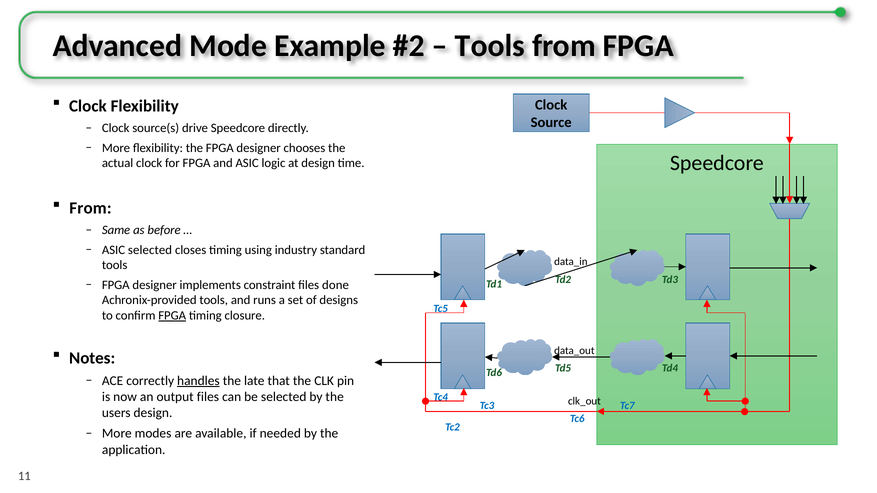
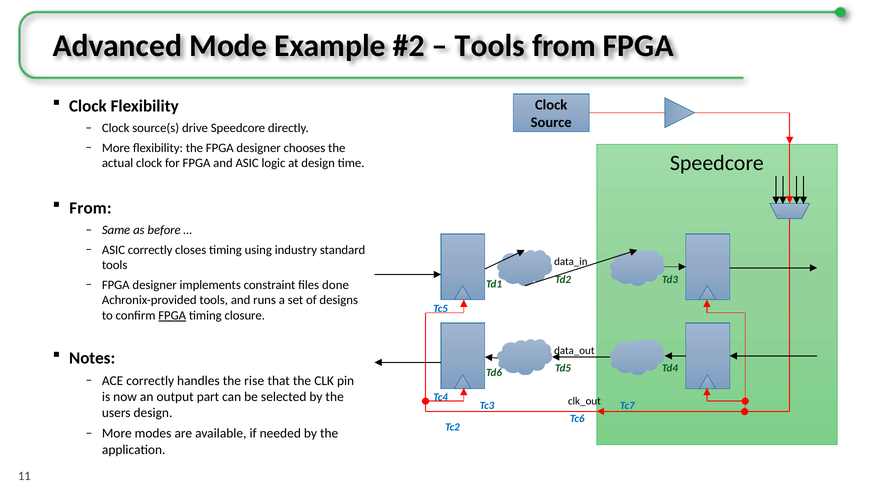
ASIC selected: selected -> correctly (150, 250)
handles underline: present -> none (198, 381)
late: late -> rise (254, 381)
output files: files -> part (208, 397)
